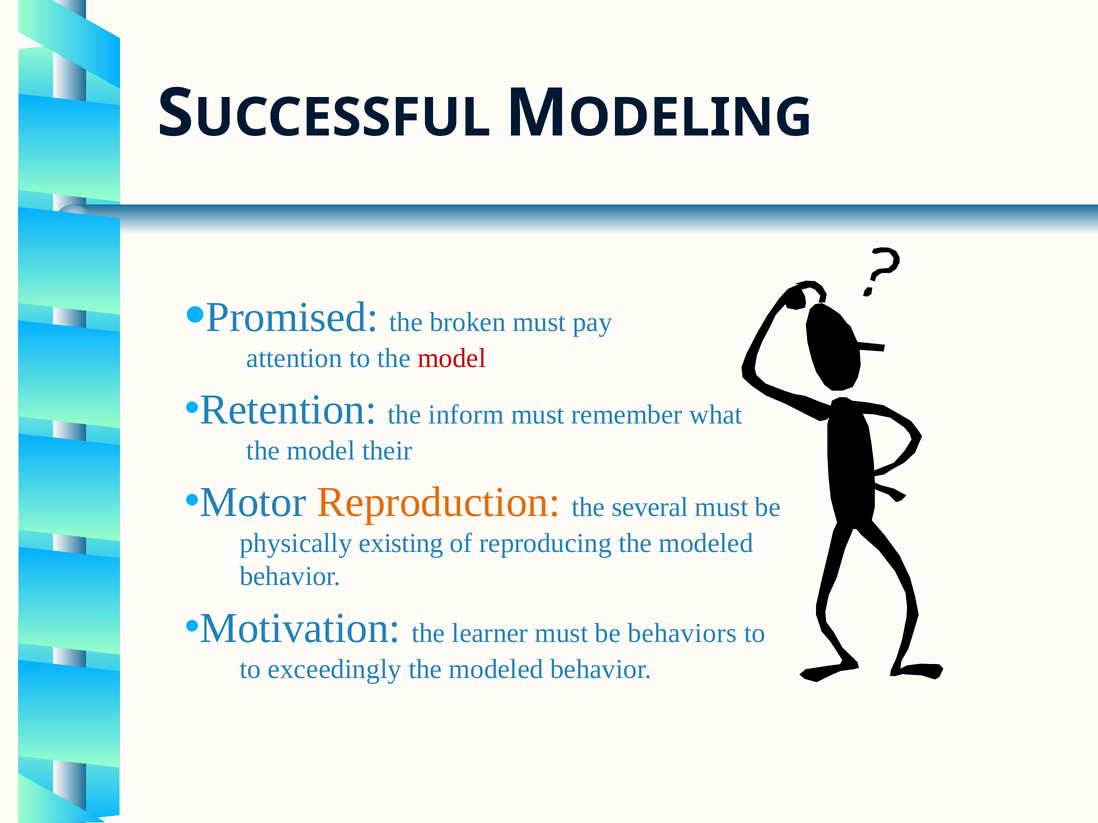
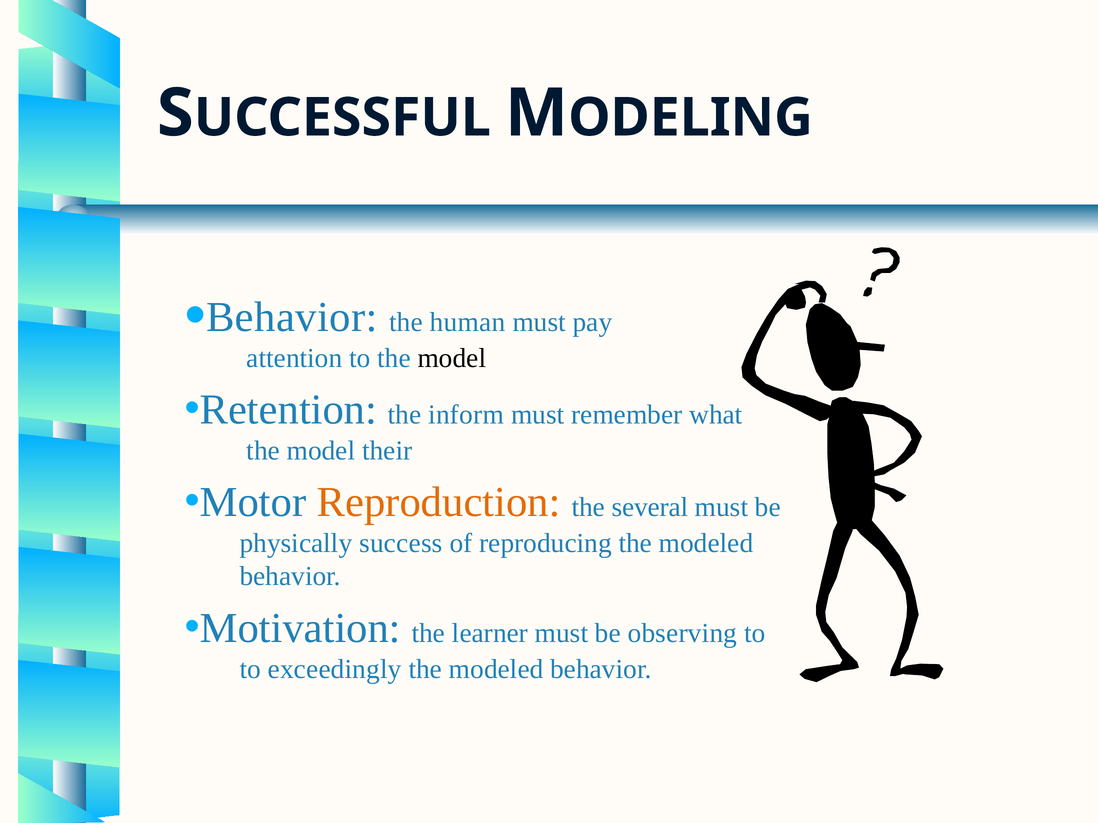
Promised: Promised -> Behavior (292, 317)
broken: broken -> human (468, 322)
model colour: red -> black (452, 358)
existing: existing -> success (401, 544)
behaviors: behaviors -> observing (682, 633)
